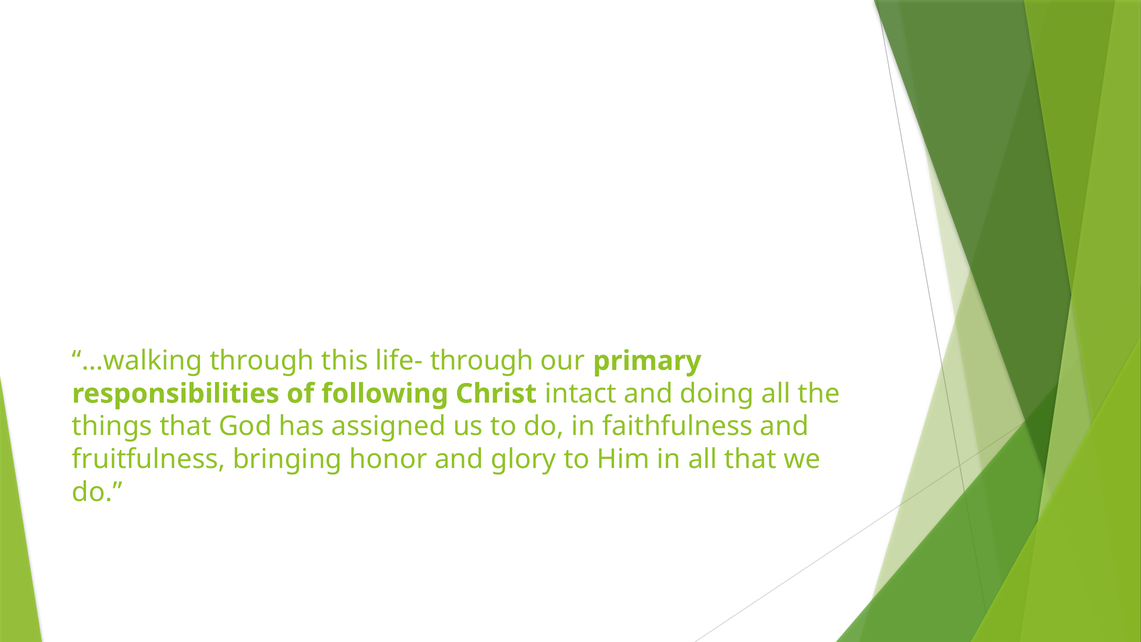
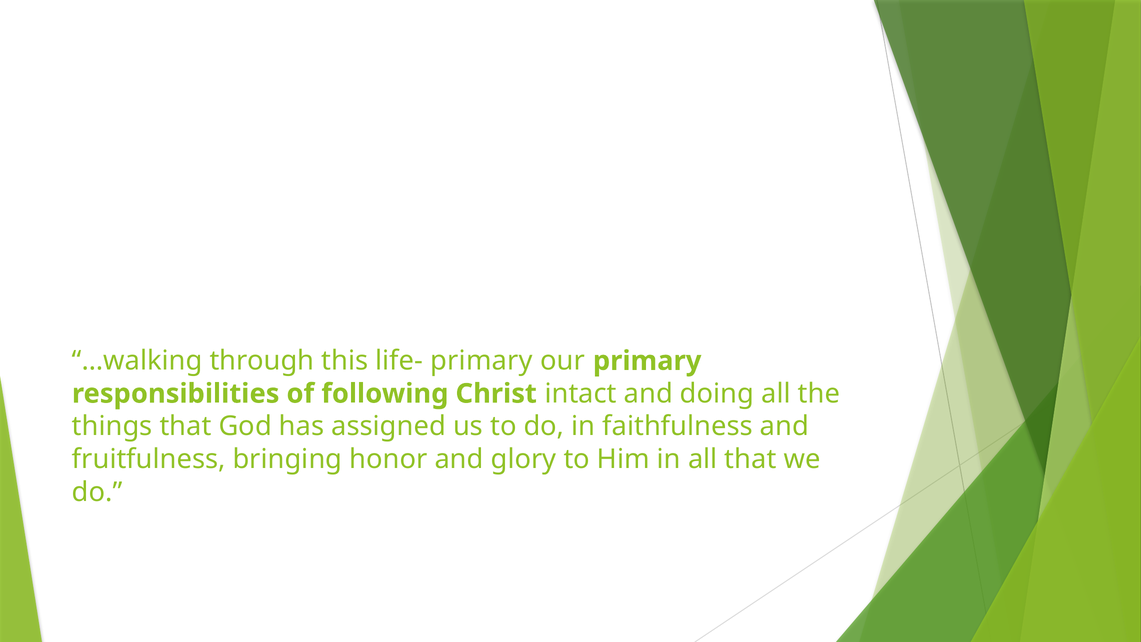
life- through: through -> primary (482, 361)
